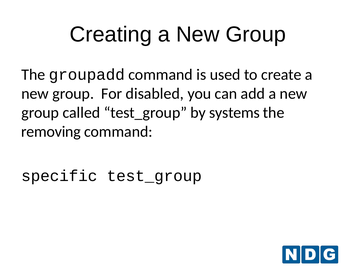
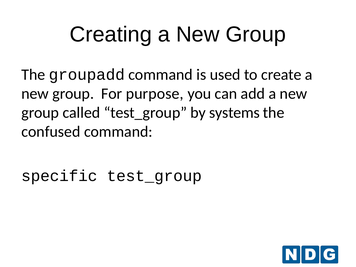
disabled: disabled -> purpose (155, 94)
removing: removing -> confused (51, 132)
